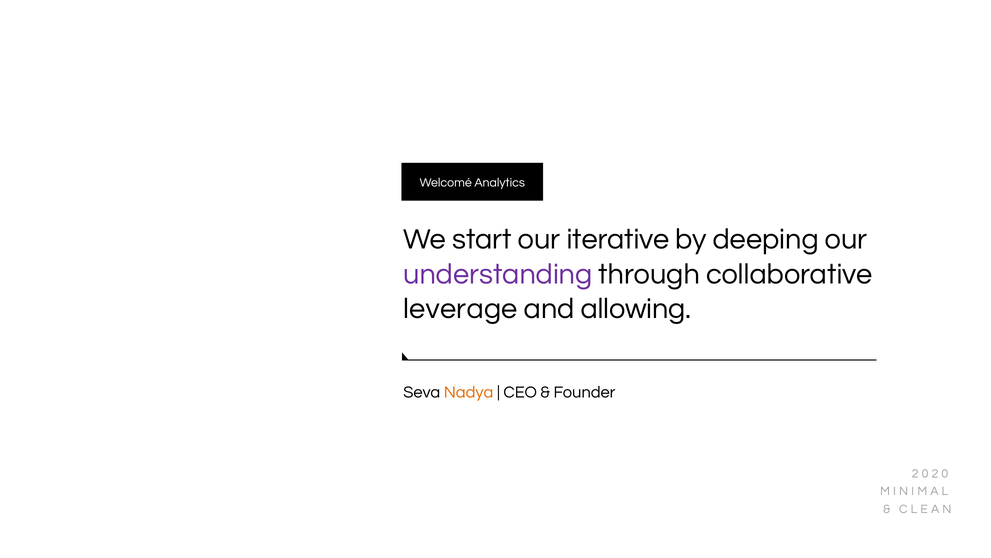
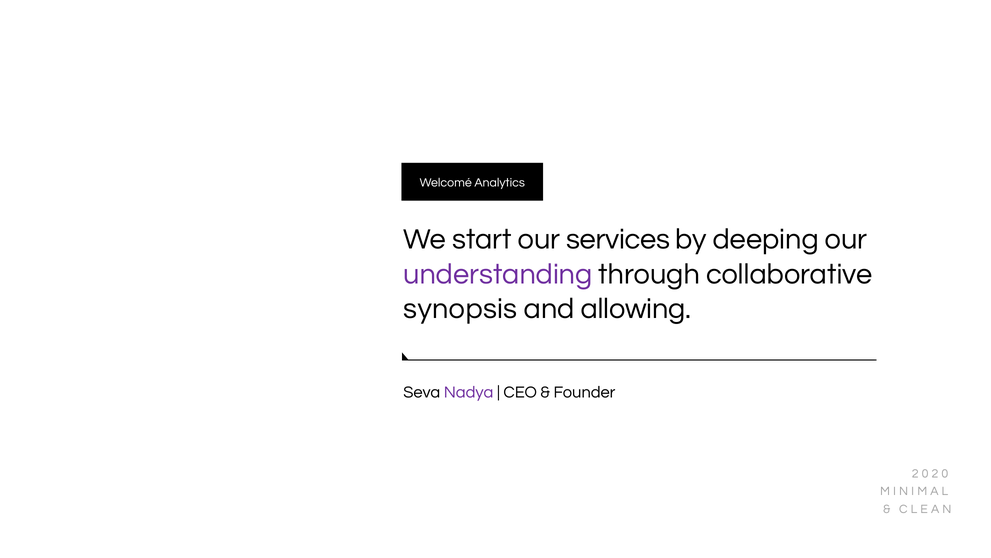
iterative: iterative -> services (618, 239)
leverage: leverage -> synopsis (460, 308)
Nadya colour: orange -> purple (469, 392)
